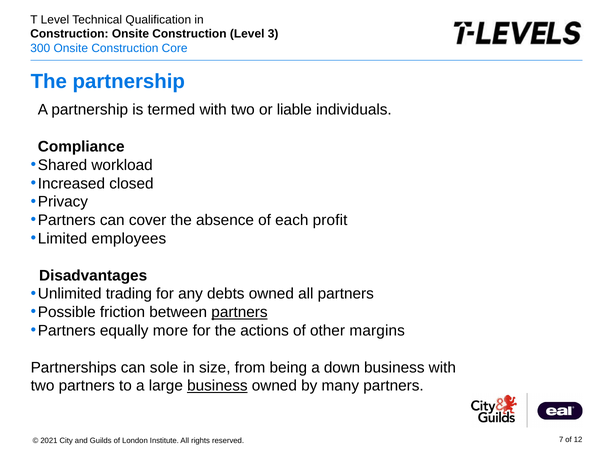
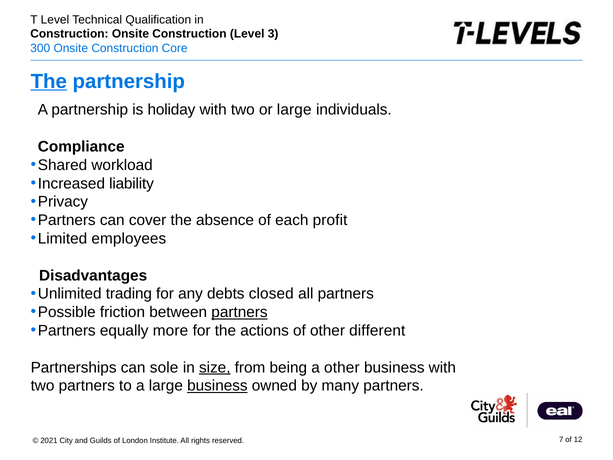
The underline: none -> present (49, 81)
termed: termed -> holiday (171, 110)
or liable: liable -> large (294, 110)
closed: closed -> liability (131, 183)
debts owned: owned -> closed (271, 294)
margins: margins -> different (377, 330)
size underline: none -> present (215, 367)
a down: down -> other (342, 367)
